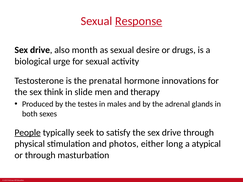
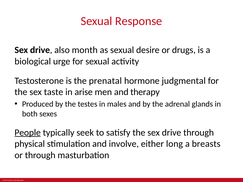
Response underline: present -> none (139, 21)
innovations: innovations -> judgmental (184, 81)
think: think -> taste (54, 92)
slide: slide -> arise (84, 92)
photos: photos -> involve (124, 144)
atypical: atypical -> breasts (206, 144)
